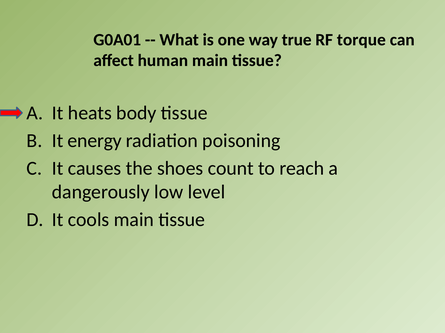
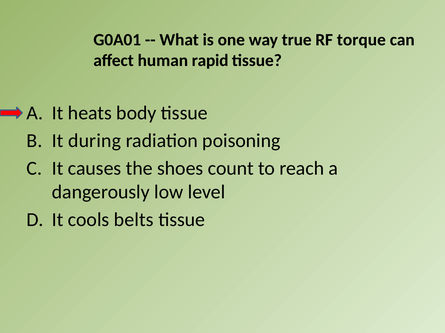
human main: main -> rapid (210, 61)
energy: energy -> during (95, 141)
cools main: main -> belts (134, 220)
